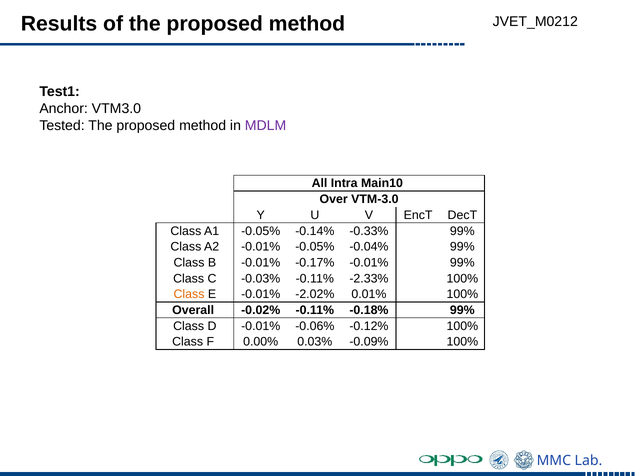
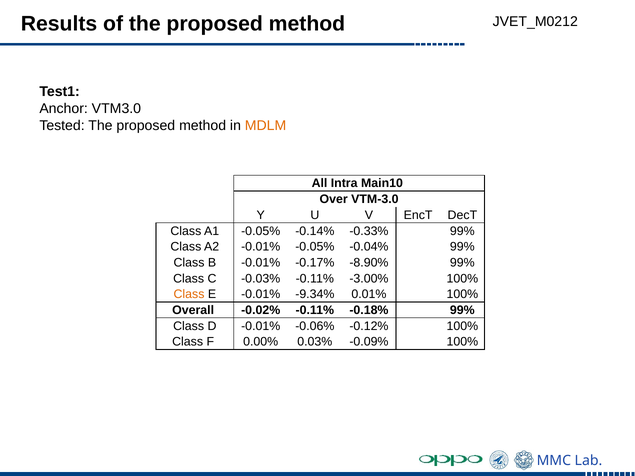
MDLM colour: purple -> orange (266, 125)
-0.17% -0.01%: -0.01% -> -8.90% (369, 263)
-2.33%: -2.33% -> -3.00% (369, 279)
-2.02%: -2.02% -> -9.34% (315, 294)
